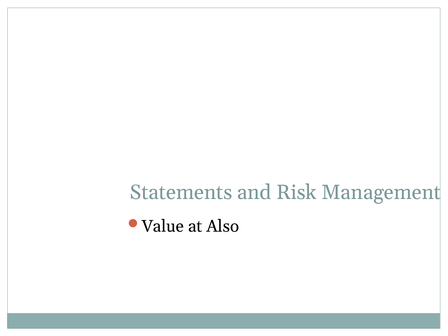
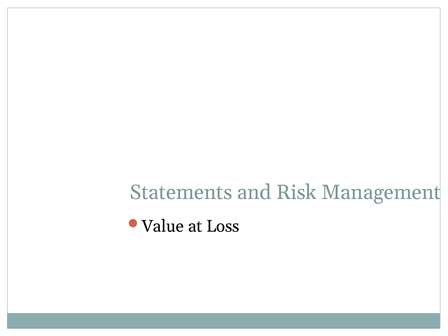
Also: Also -> Loss (223, 226)
